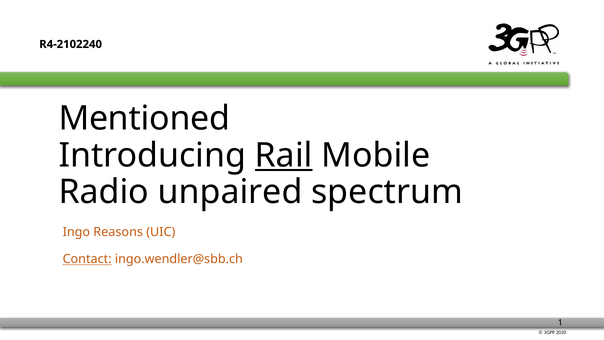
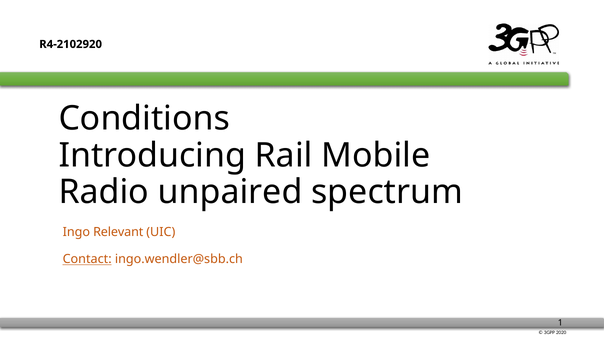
R4-2102240: R4-2102240 -> R4-2102920 (71, 44)
Mentioned: Mentioned -> Conditions (144, 119)
Rail underline: present -> none (284, 155)
Reasons: Reasons -> Relevant (118, 232)
